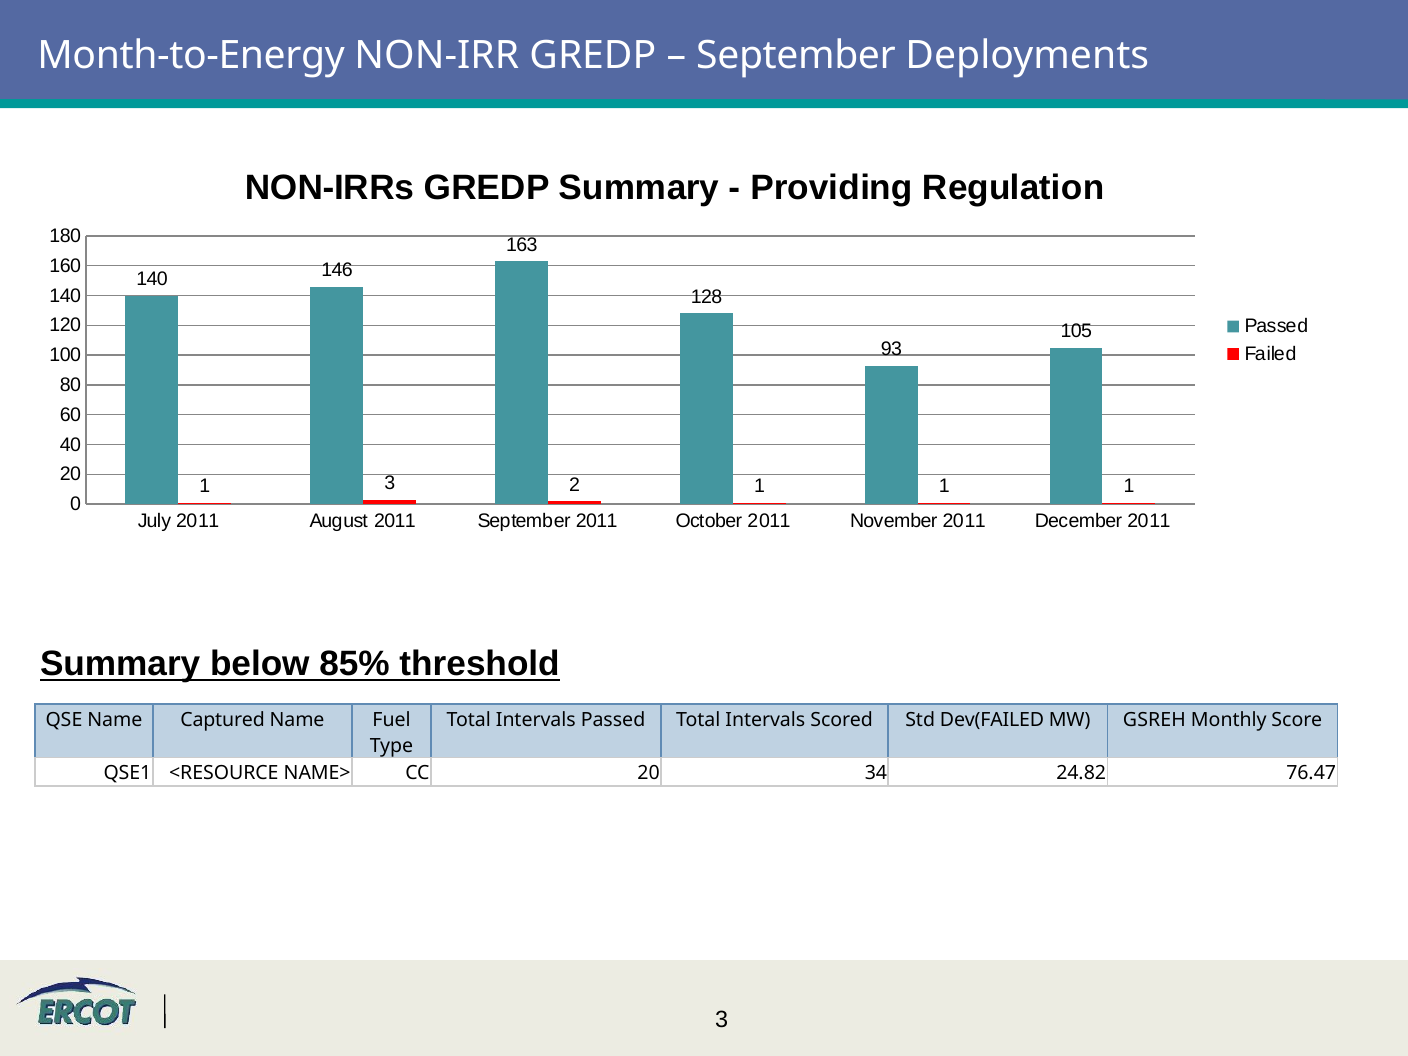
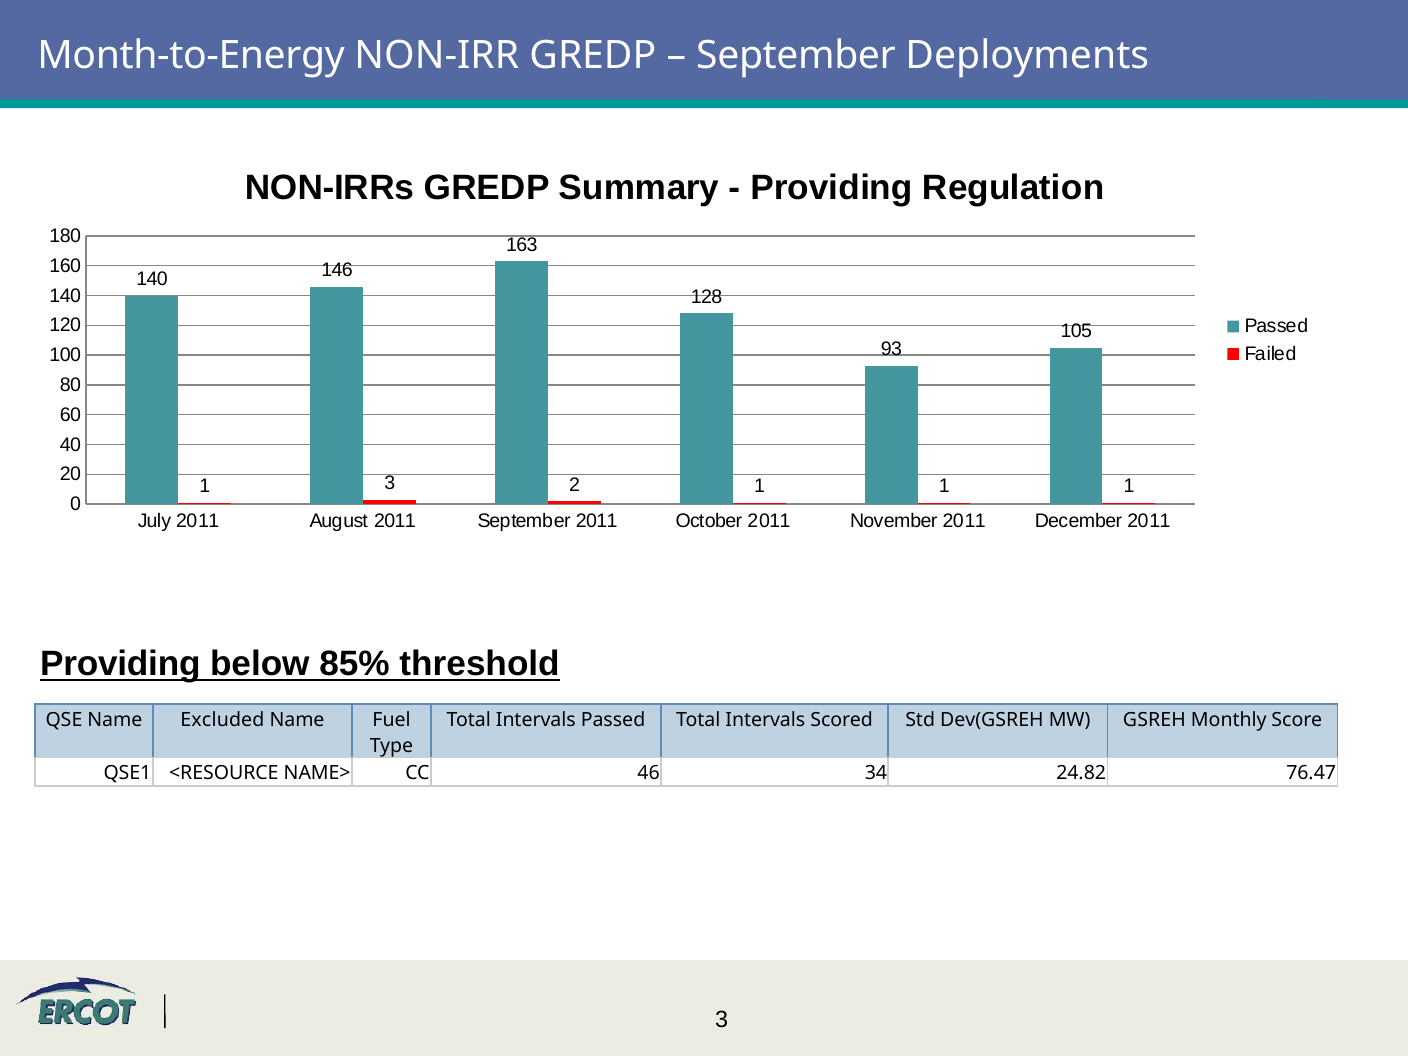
Summary: Summary -> Providing (120, 664)
Captured: Captured -> Excluded (222, 720)
Dev(FAILED: Dev(FAILED -> Dev(GSREH (992, 720)
CC 20: 20 -> 46 (649, 773)
